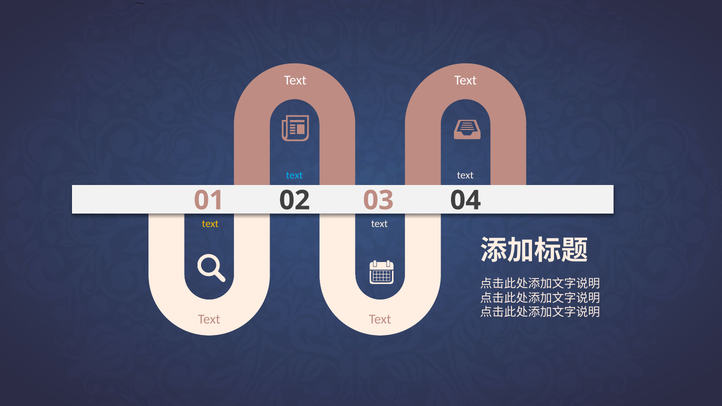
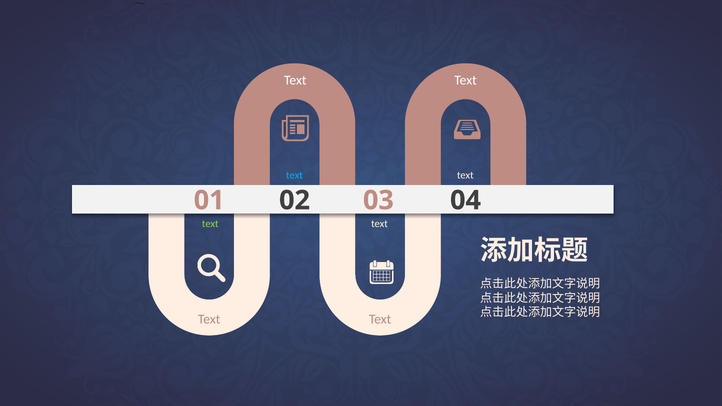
text colour: yellow -> light green (210, 224)
